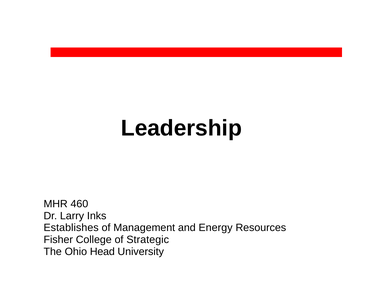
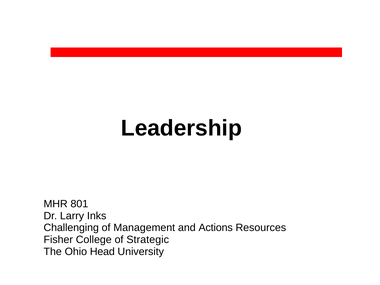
460: 460 -> 801 (79, 204)
Establishes: Establishes -> Challenging (71, 228)
Energy: Energy -> Actions (216, 228)
